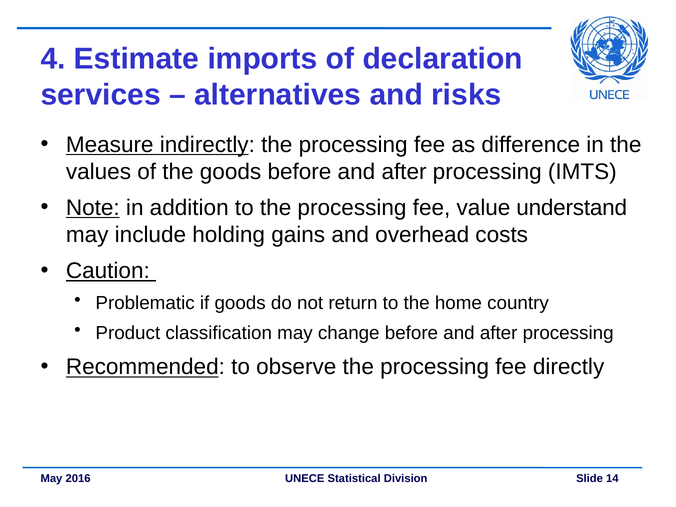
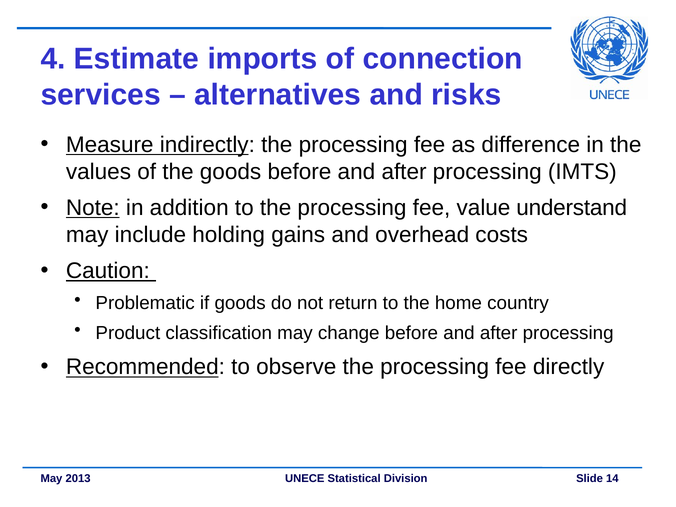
declaration: declaration -> connection (443, 59)
2016: 2016 -> 2013 (78, 478)
